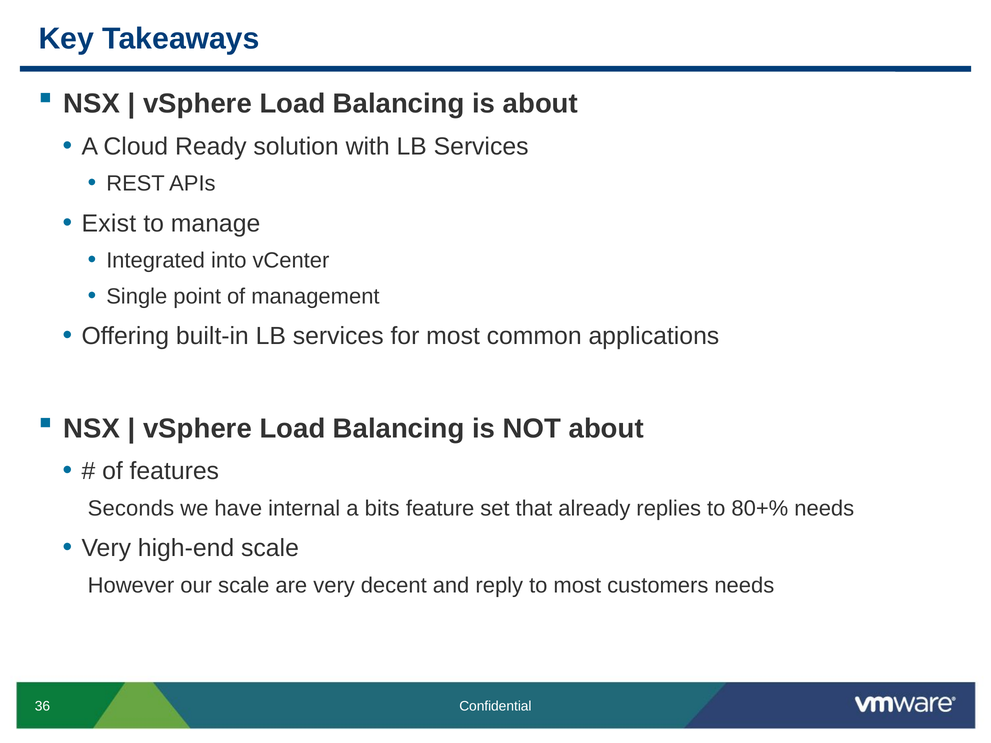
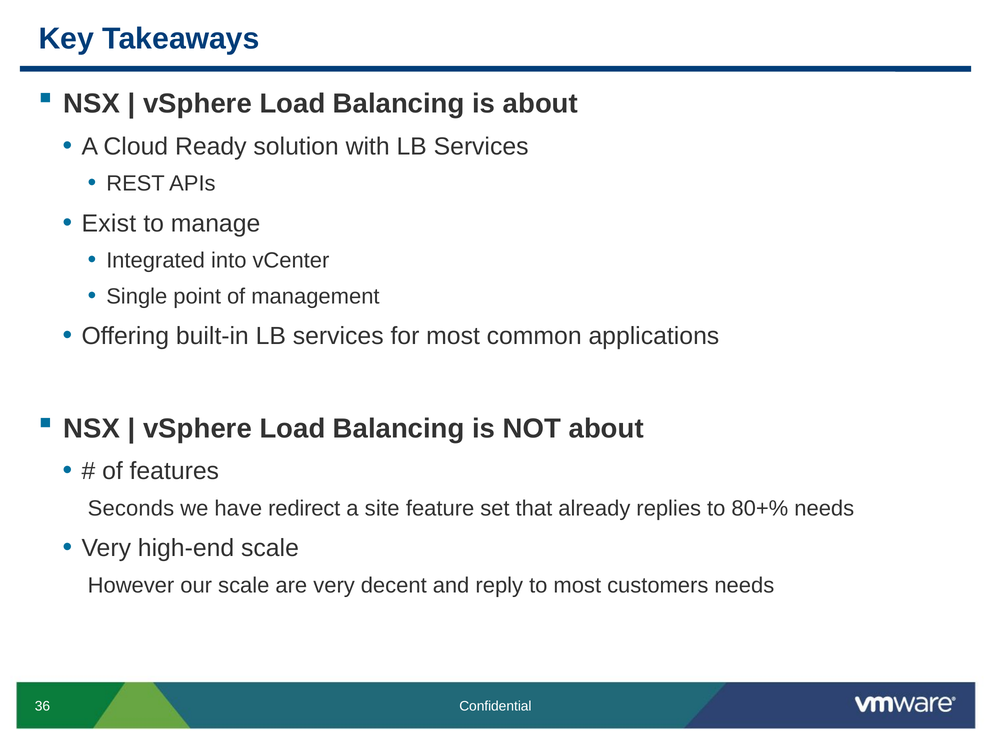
internal: internal -> redirect (304, 509)
bits: bits -> site (382, 509)
